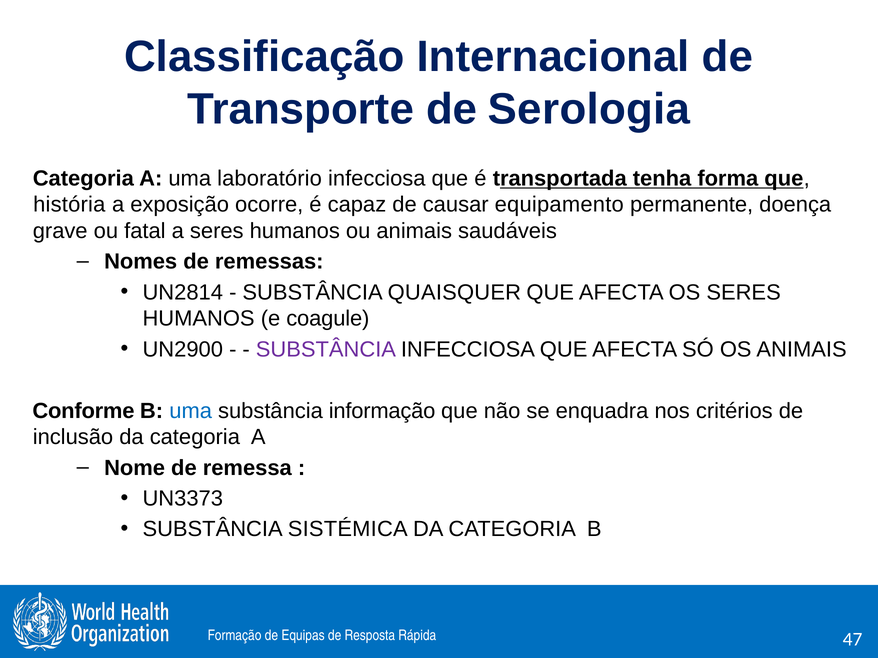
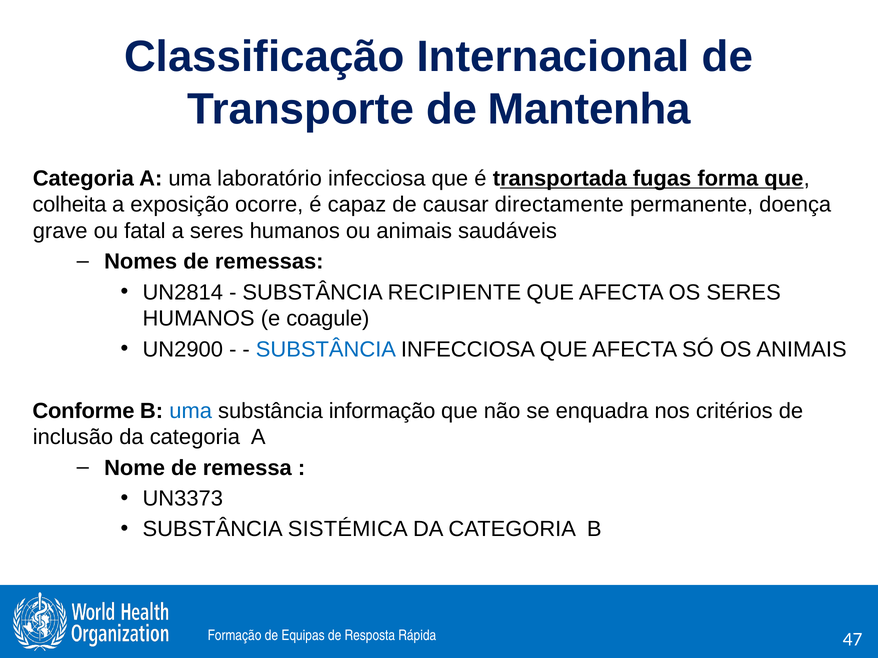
Serologia: Serologia -> Mantenha (589, 109)
tenha: tenha -> fugas (662, 178)
história: história -> colheita (69, 205)
equipamento: equipamento -> directamente (559, 205)
QUAISQUER: QUAISQUER -> RECIPIENTE (454, 293)
SUBSTÂNCIA colour: purple -> blue (326, 350)
